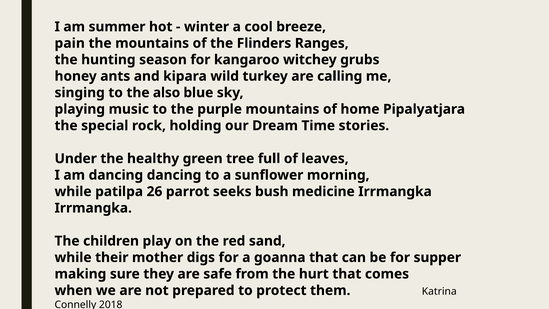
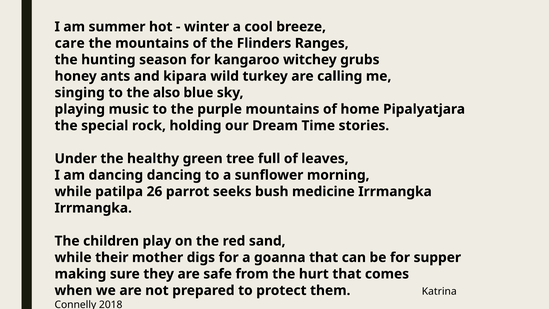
pain: pain -> care (70, 43)
